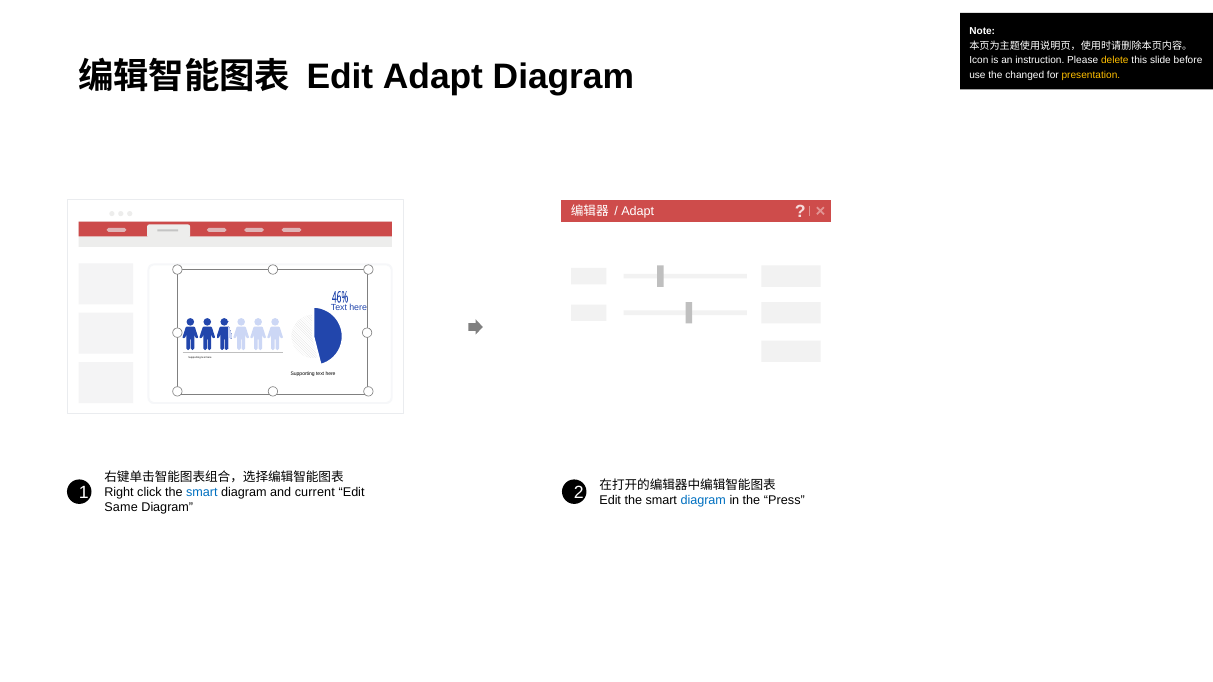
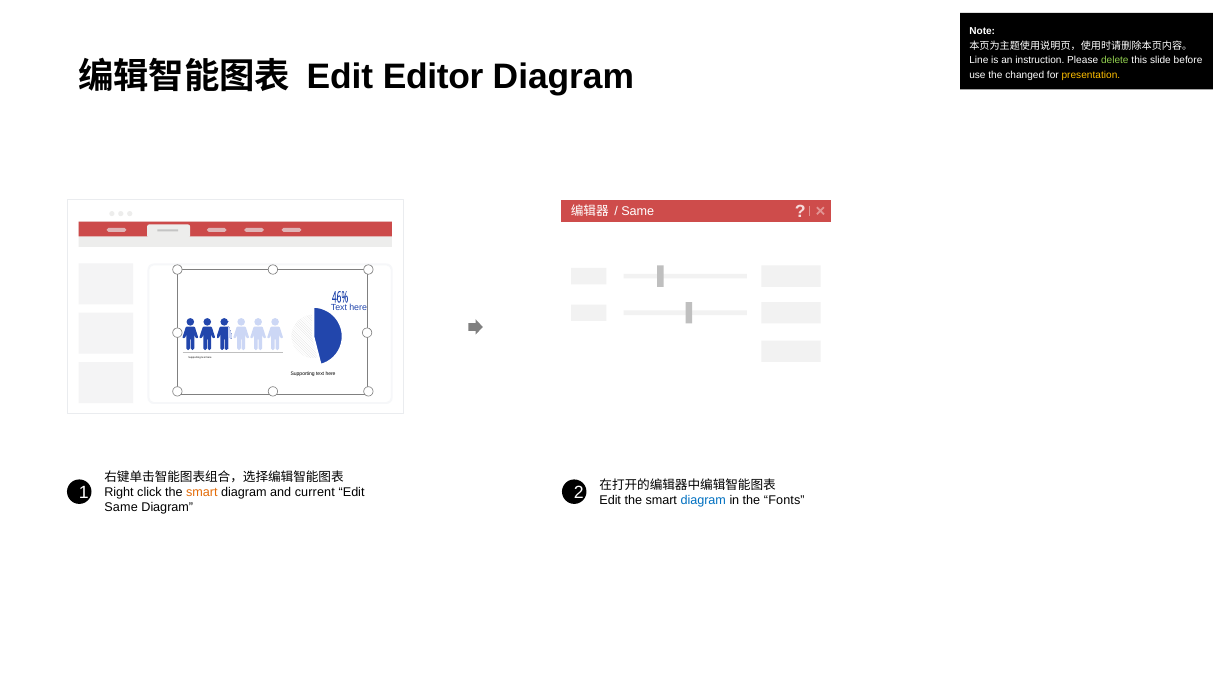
Icon: Icon -> Line (979, 60)
delete colour: yellow -> light green (1115, 60)
Edit Adapt: Adapt -> Editor (433, 77)
Adapt: Adapt -> Same (638, 212)
smart colour: blue -> orange (202, 493)
Press: Press -> Fonts (784, 500)
